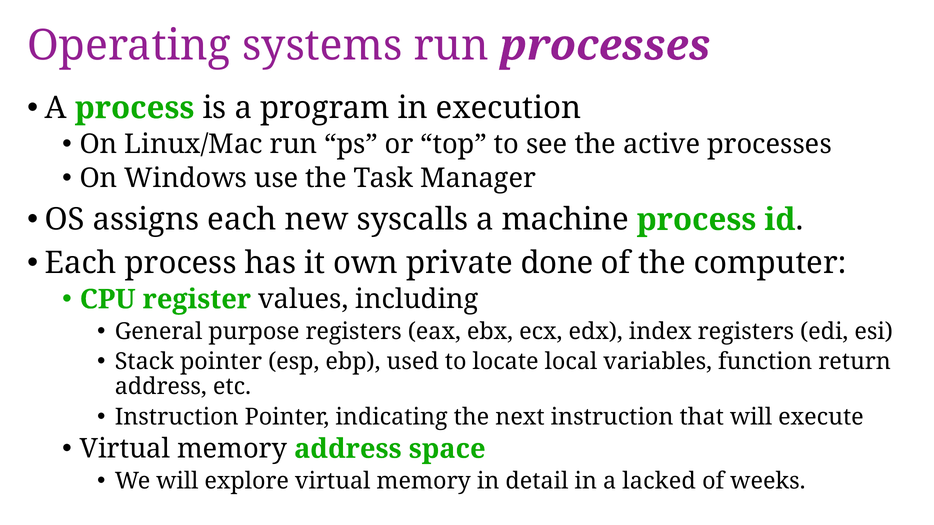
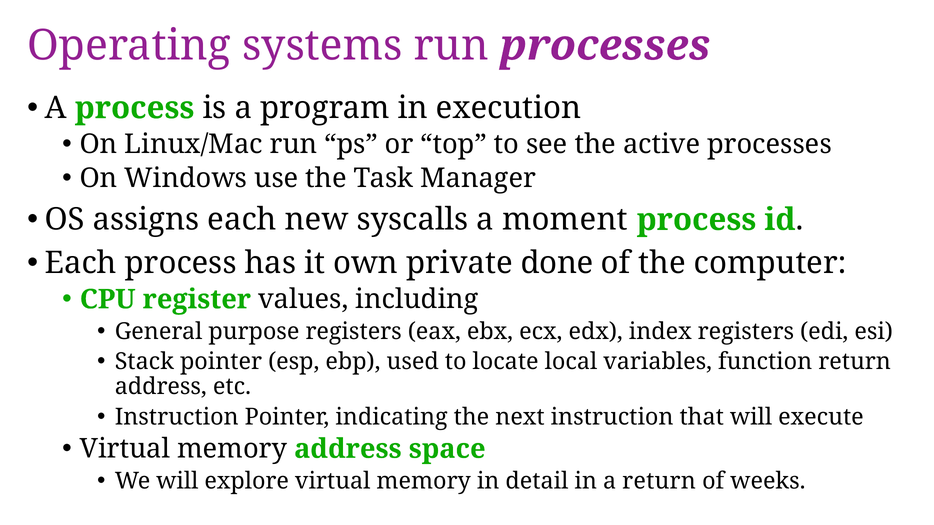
machine: machine -> moment (565, 220)
a lacked: lacked -> return (659, 481)
